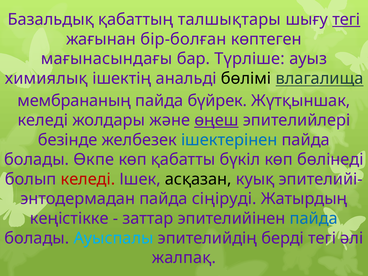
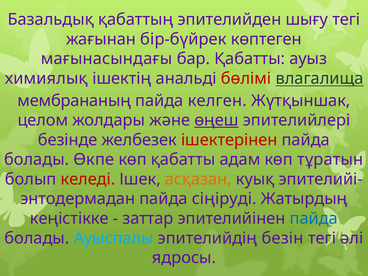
талшықтары: талшықтары -> эпителийден (229, 20)
тегі underline: present -> none (346, 20)
бір-болған: бір-болған -> бір-бүйрек (183, 39)
бар Түрліше: Түрліше -> Қабатты (250, 59)
бөлімі colour: black -> red (246, 78)
бүйрек: бүйрек -> келген (217, 101)
келеді: келеді -> целом (43, 120)
ішектерінен colour: blue -> red (229, 140)
бүкіл: бүкіл -> адам (240, 160)
бөлінеді: бөлінеді -> тұратын (330, 160)
асқазан colour: black -> orange (198, 179)
берді: берді -> безін (283, 238)
жалпақ: жалпақ -> ядросы (184, 258)
